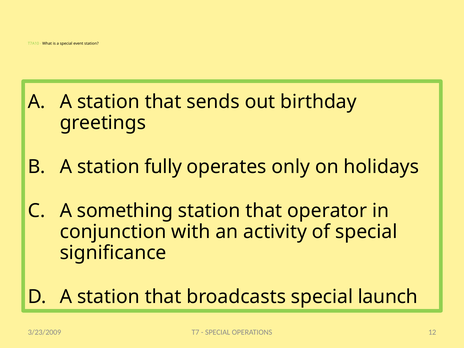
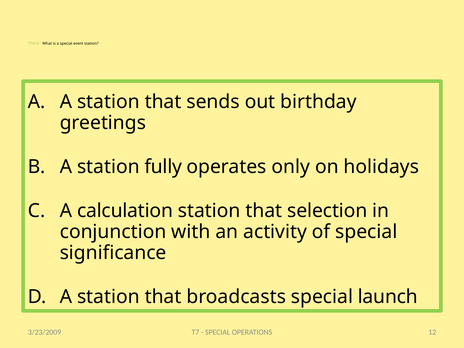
something: something -> calculation (125, 211)
operator: operator -> selection (327, 211)
